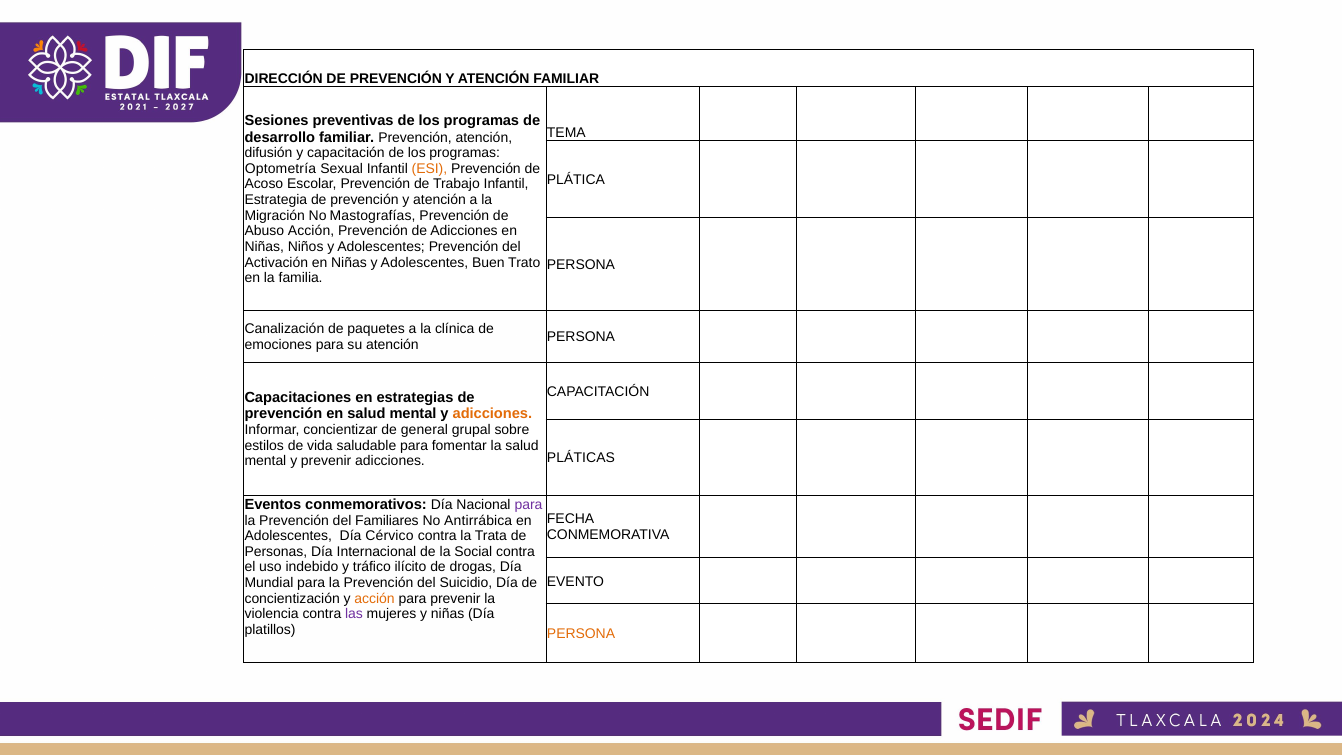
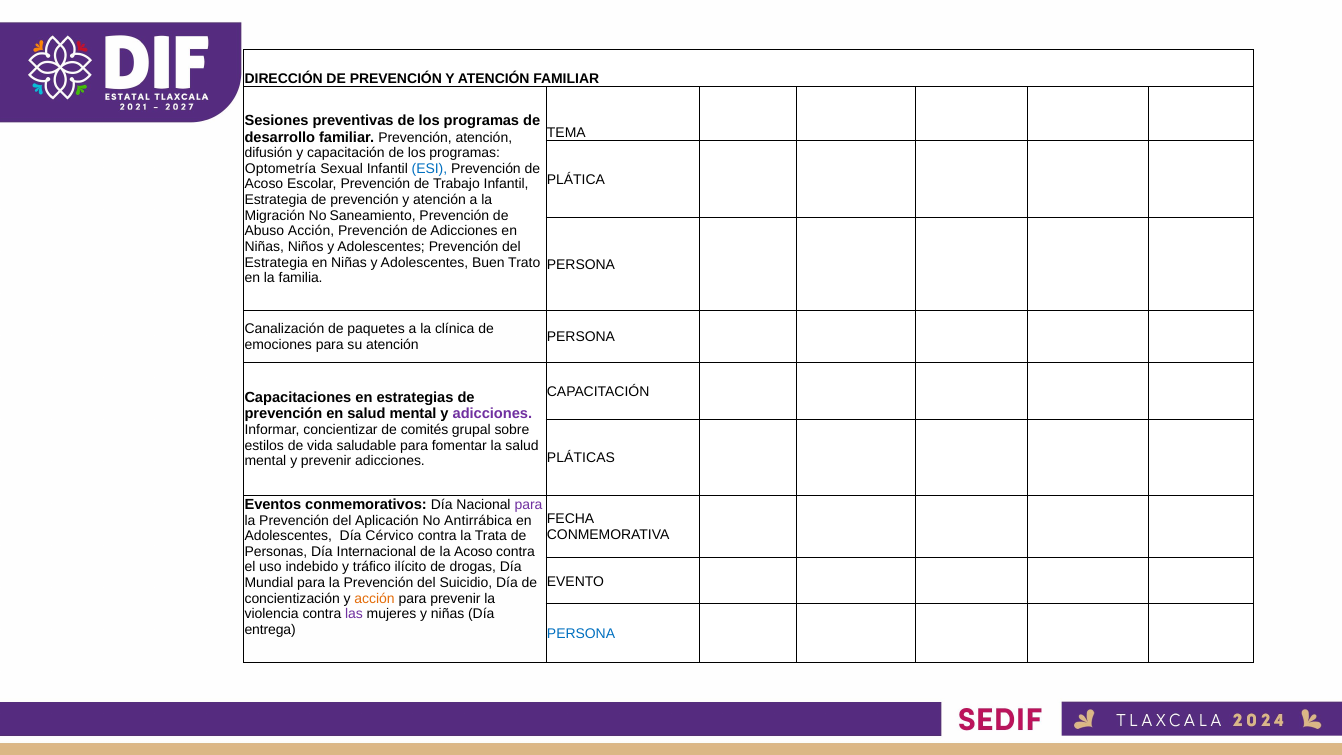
ESI colour: orange -> blue (429, 169)
Mastografías: Mastografías -> Saneamiento (373, 216)
Activación: Activación -> Estrategia (276, 262)
adicciones colour: orange -> purple (492, 414)
general: general -> comités (425, 430)
Familiares: Familiares -> Aplicación (387, 520)
la Social: Social -> Acoso (473, 552)
platillos: platillos -> entrega (270, 630)
PERSONA colour: orange -> blue (581, 634)
